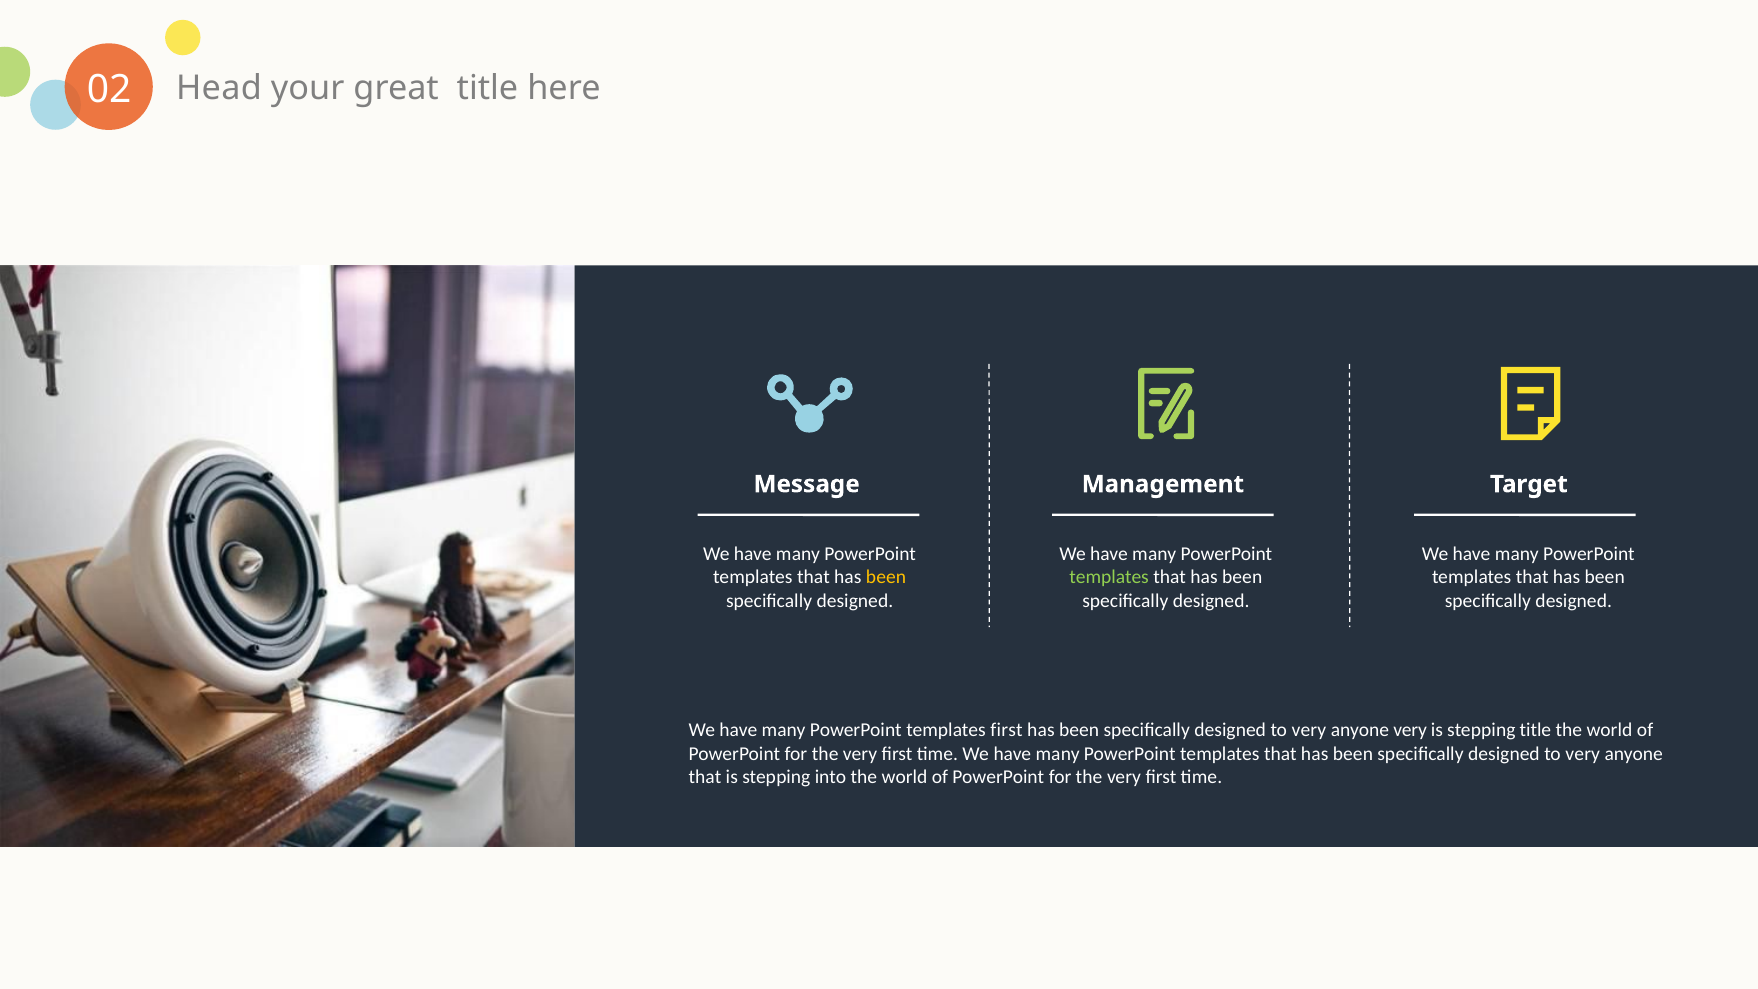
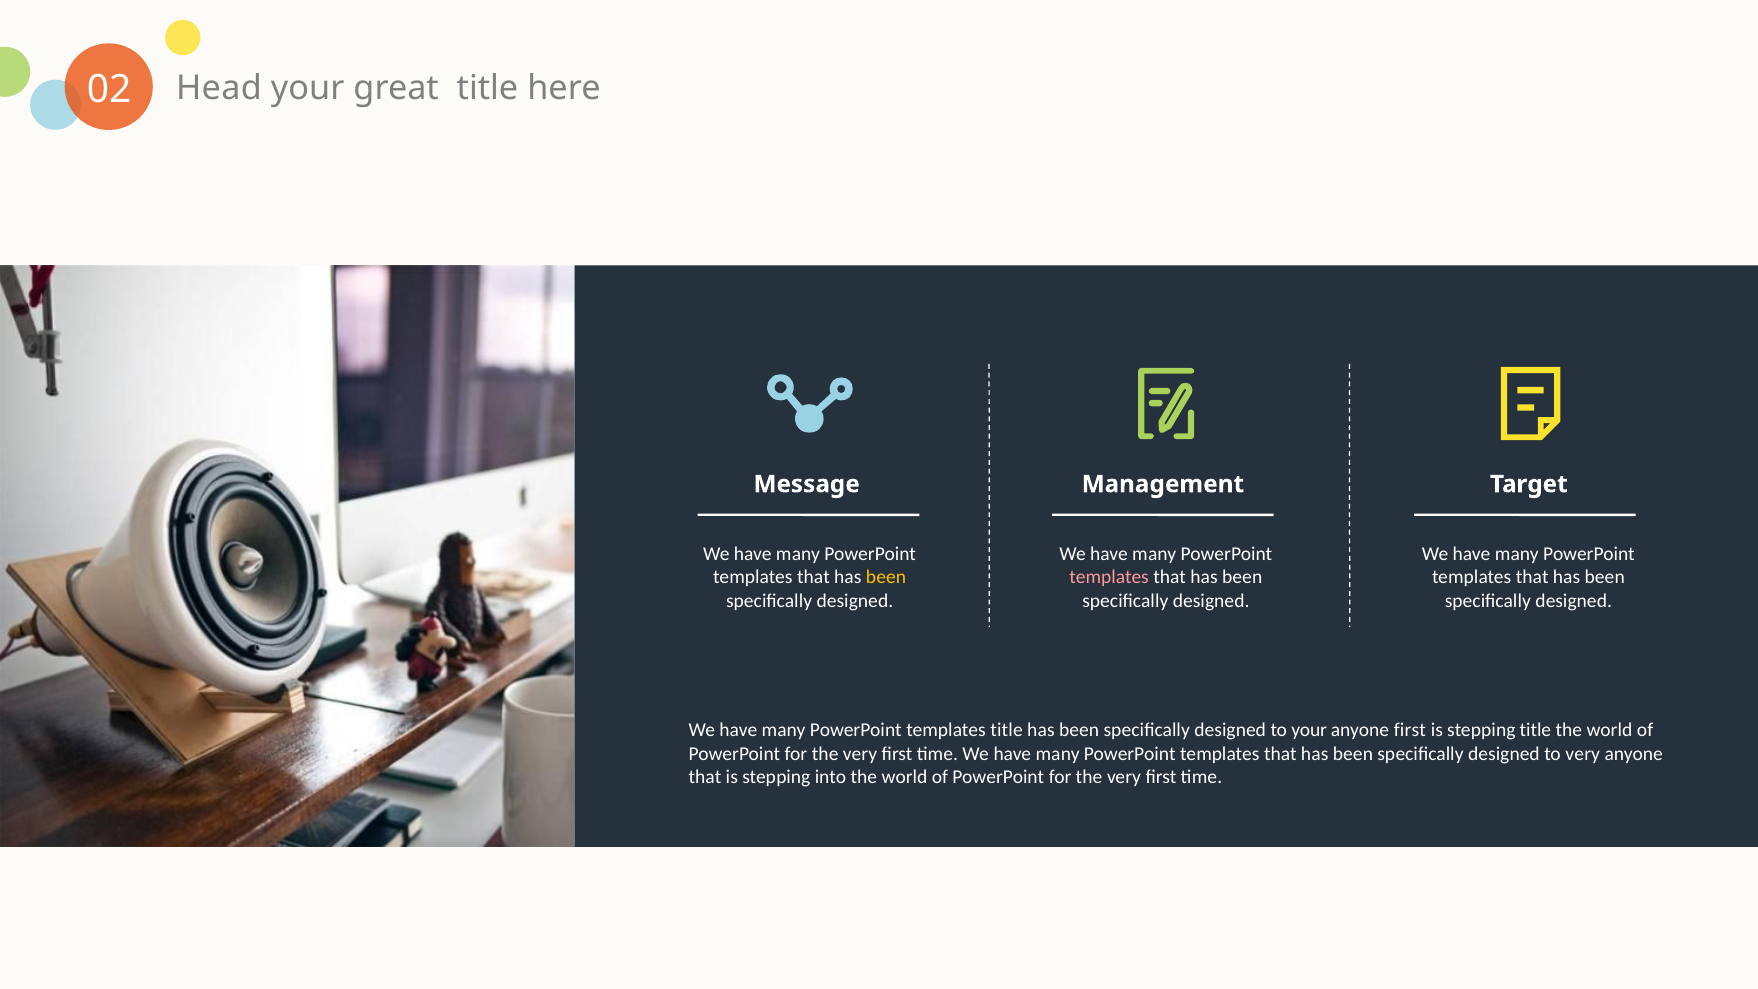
templates colour: light green -> pink (1109, 577)
templates first: first -> title (1007, 730)
very: very -> your (1309, 730)
anyone very: very -> first (1410, 730)
